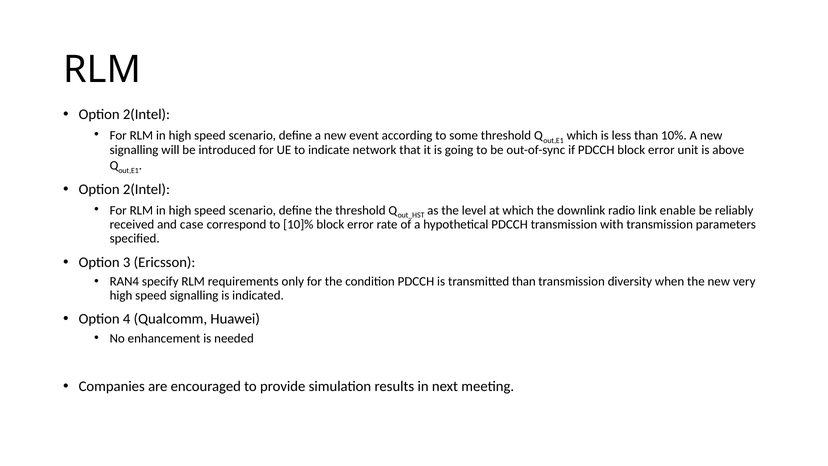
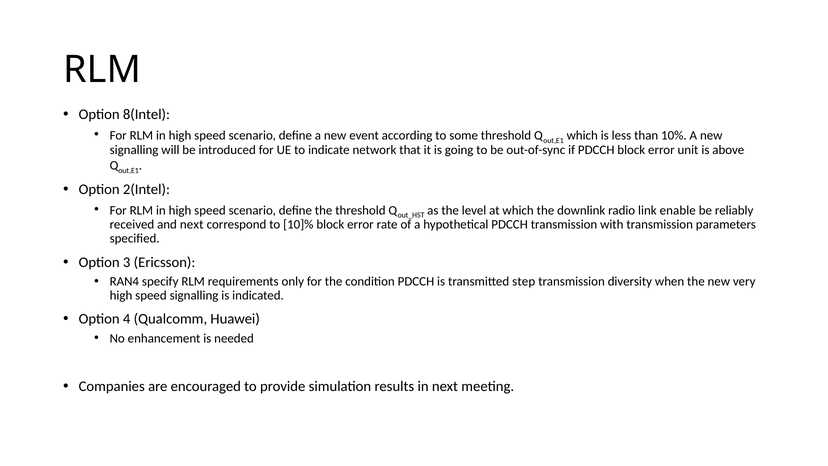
2(Intel: 2(Intel -> 8(Intel (146, 114)
and case: case -> next (192, 225)
transmitted than: than -> step (524, 281)
